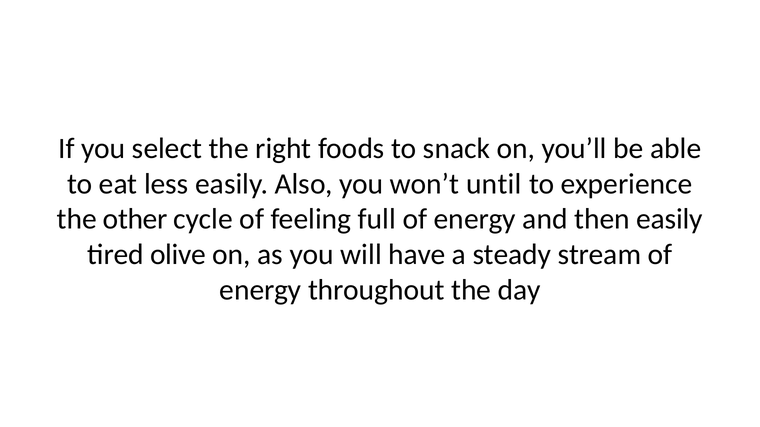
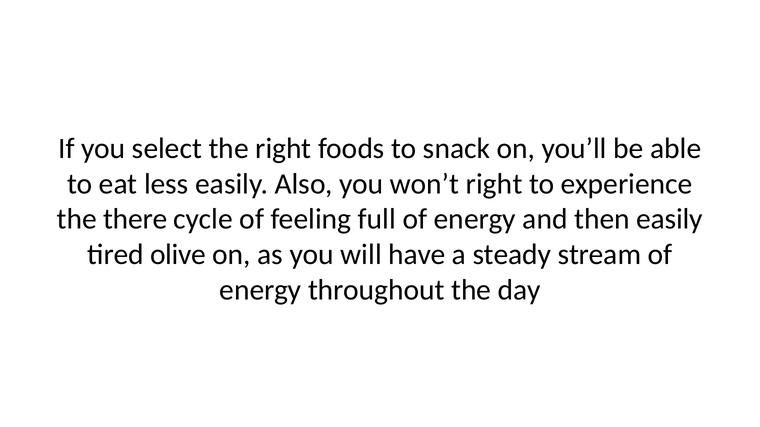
won’t until: until -> right (494, 184)
other: other -> there (135, 219)
